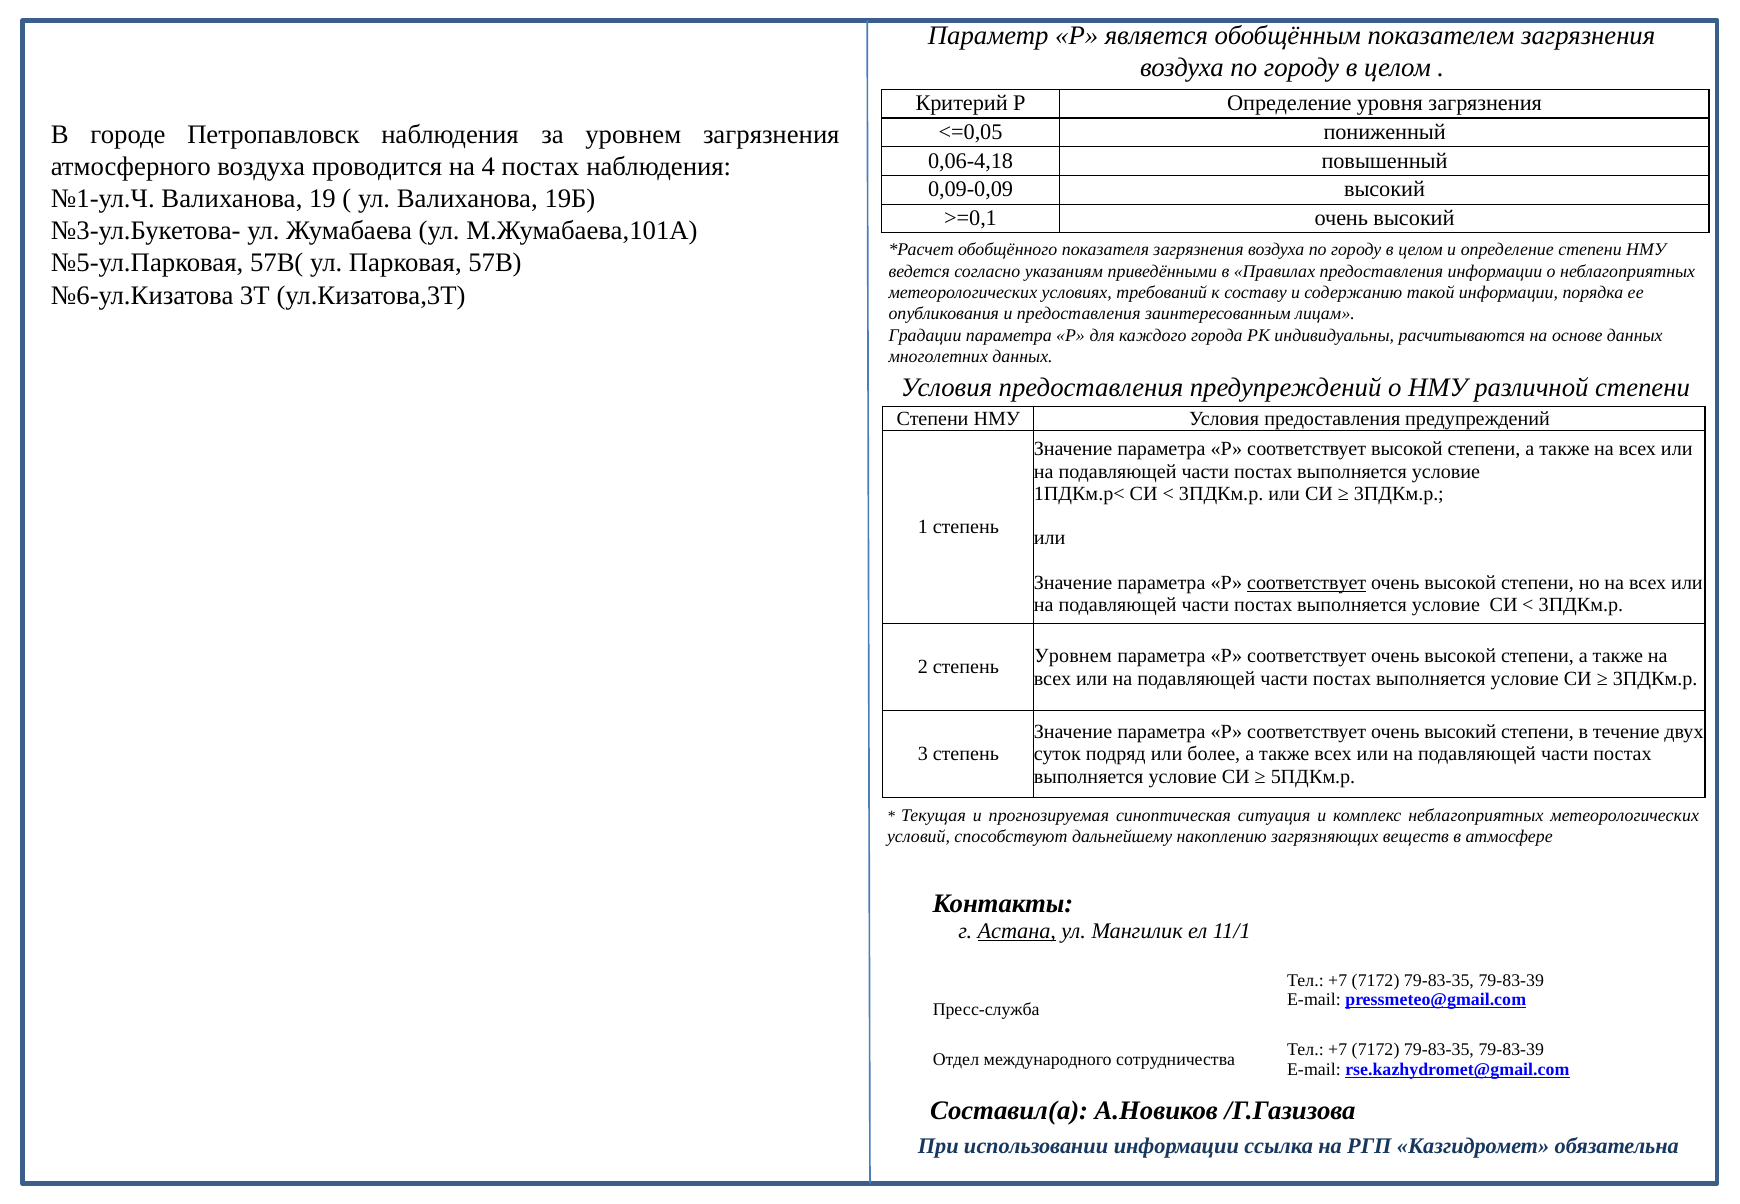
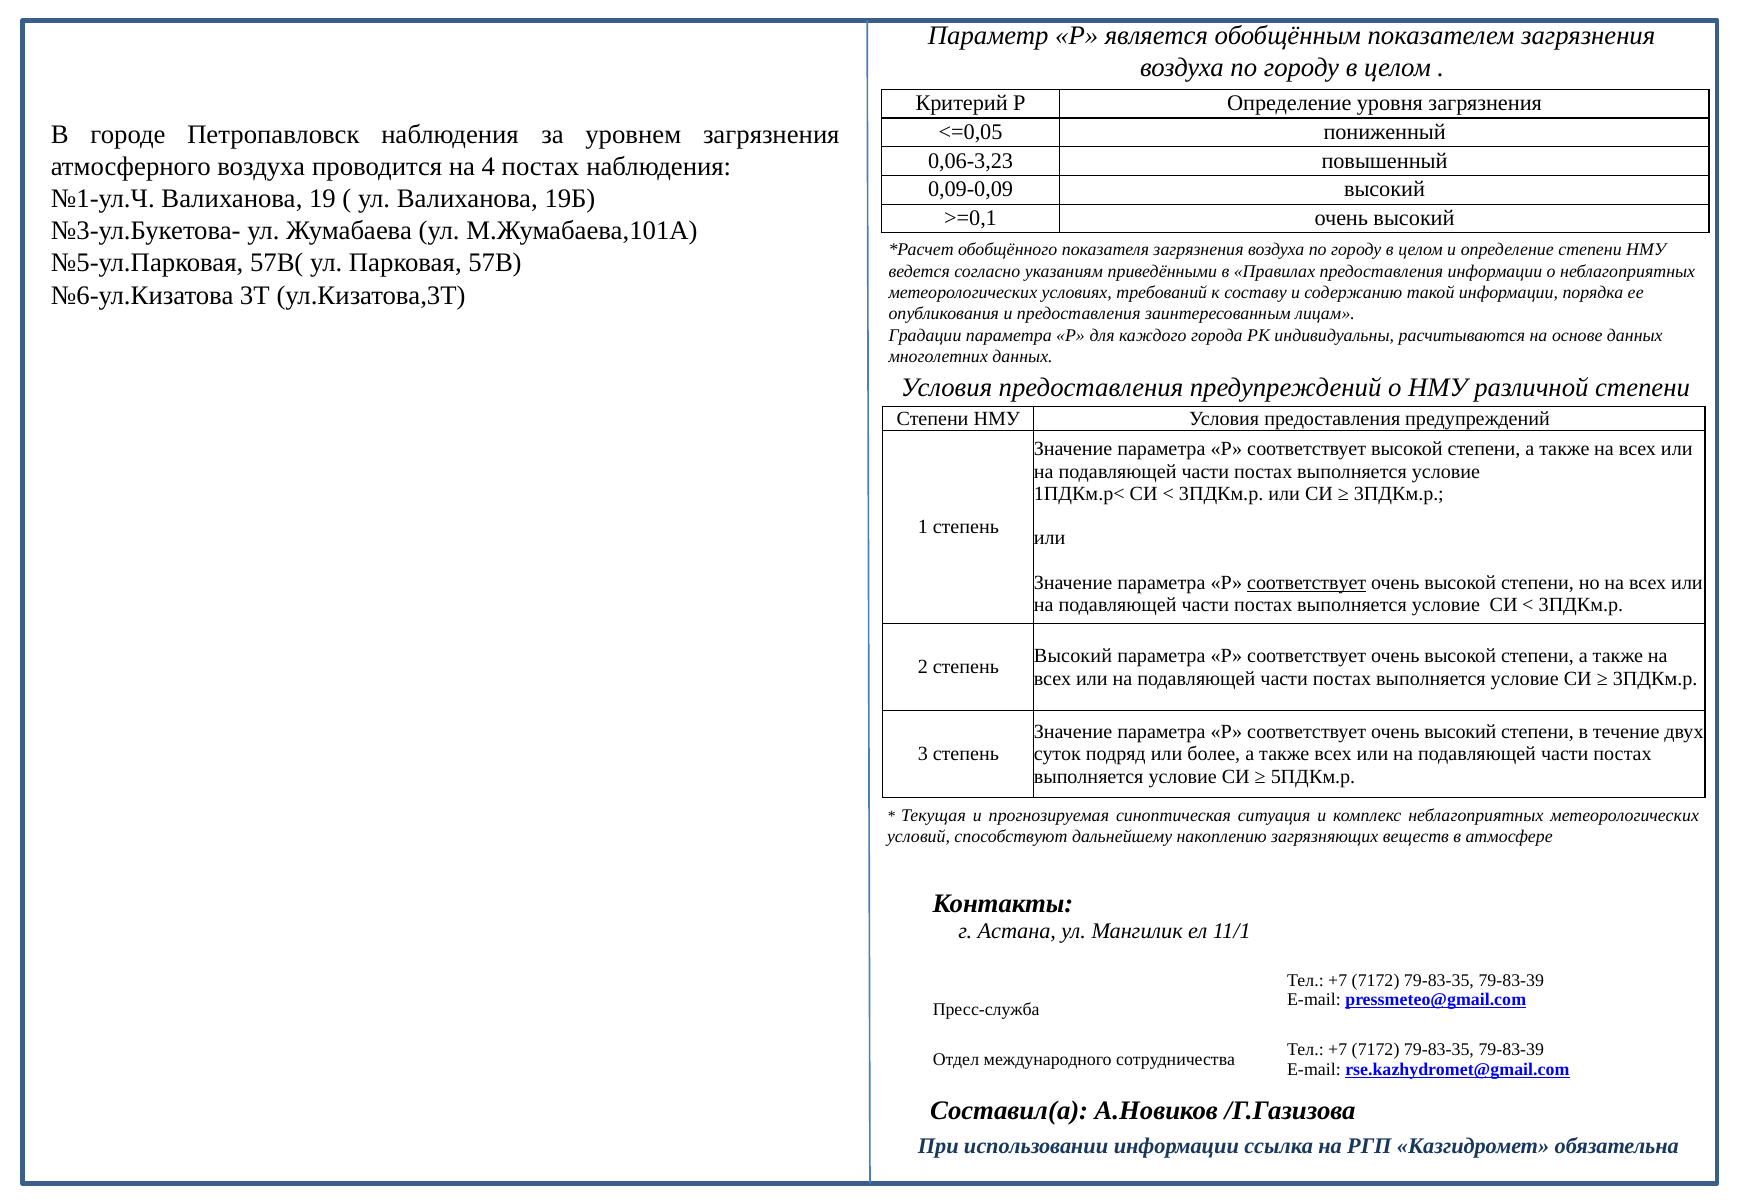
0,06-4,18: 0,06-4,18 -> 0,06-3,23 (971, 161)
Уровнем: Уровнем -> Высокий (1073, 656)
Астана underline: present -> none (1017, 931)
